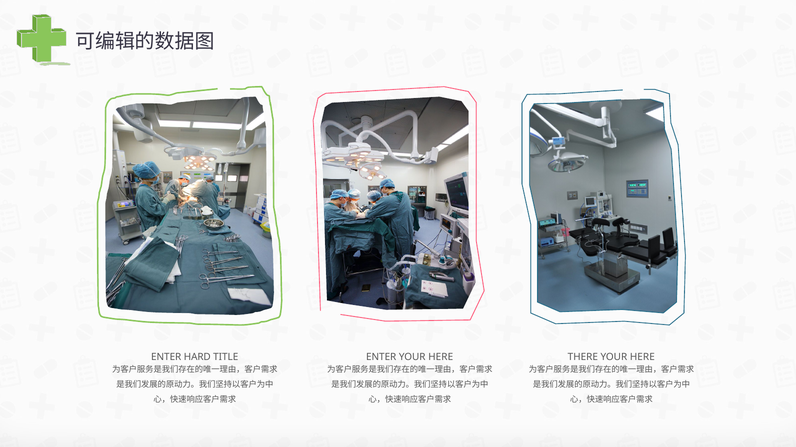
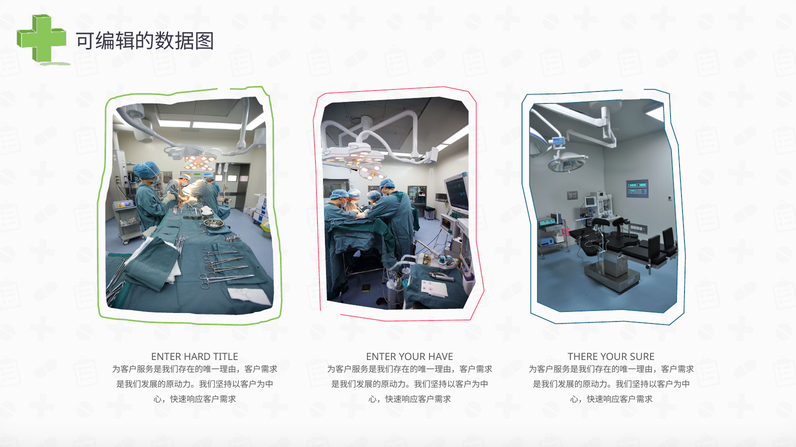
ENTER YOUR HERE: HERE -> HAVE (441, 358)
HERE: HERE -> SURE (642, 358)
